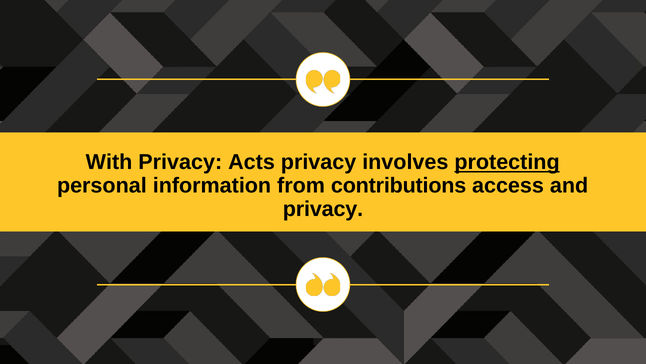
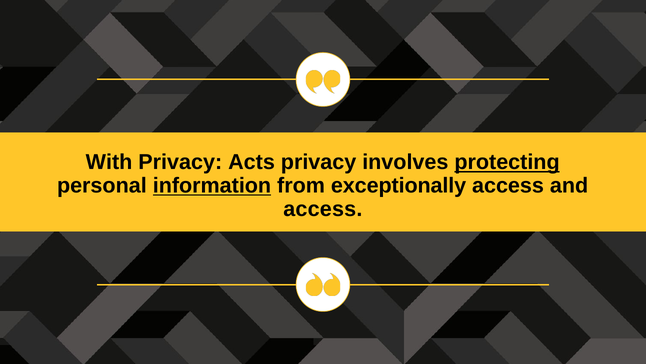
information underline: none -> present (212, 185)
contributions: contributions -> exceptionally (399, 185)
privacy: privacy -> access (323, 209)
